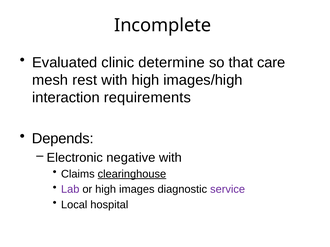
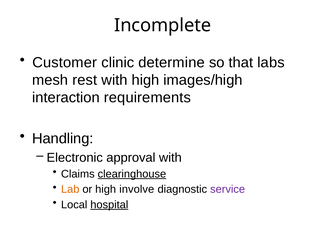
Evaluated: Evaluated -> Customer (65, 63)
care: care -> labs (271, 63)
Depends: Depends -> Handling (63, 139)
negative: negative -> approval (131, 158)
Lab colour: purple -> orange (70, 190)
images: images -> involve (137, 190)
hospital underline: none -> present (109, 205)
